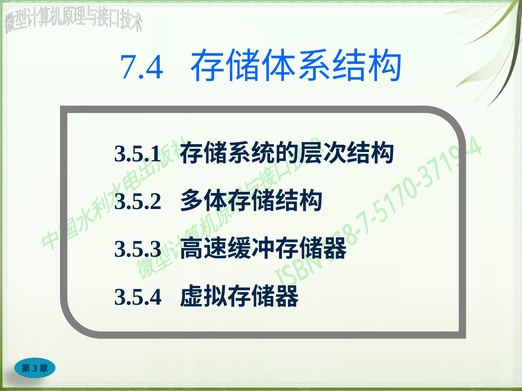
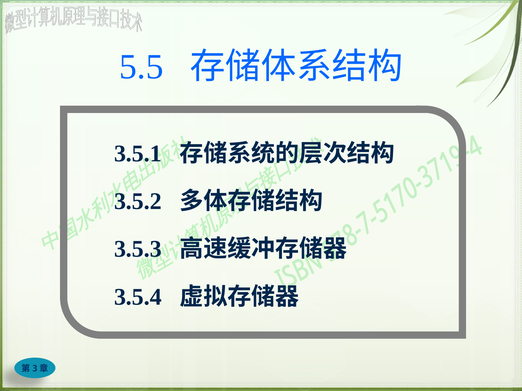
7.4: 7.4 -> 5.5 (141, 67)
